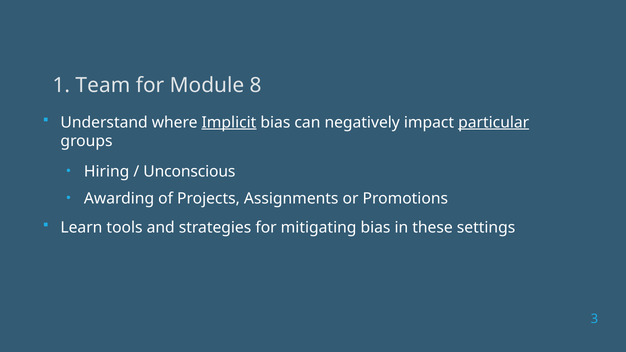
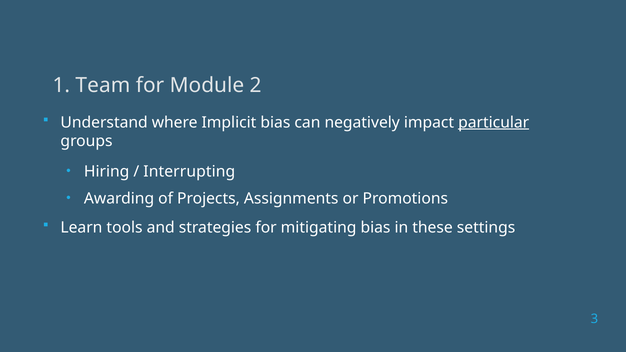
8: 8 -> 2 (256, 85)
Implicit underline: present -> none (229, 123)
Unconscious: Unconscious -> Interrupting (189, 172)
